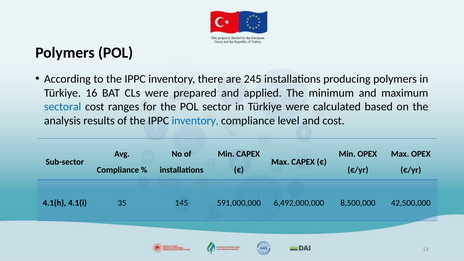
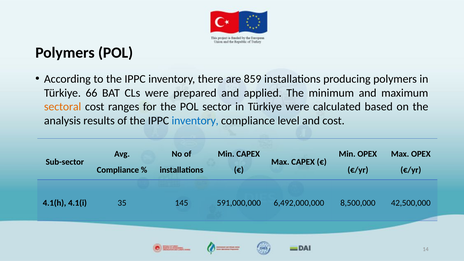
245: 245 -> 859 (253, 79)
16: 16 -> 66 (91, 93)
sectoral colour: blue -> orange (63, 107)
